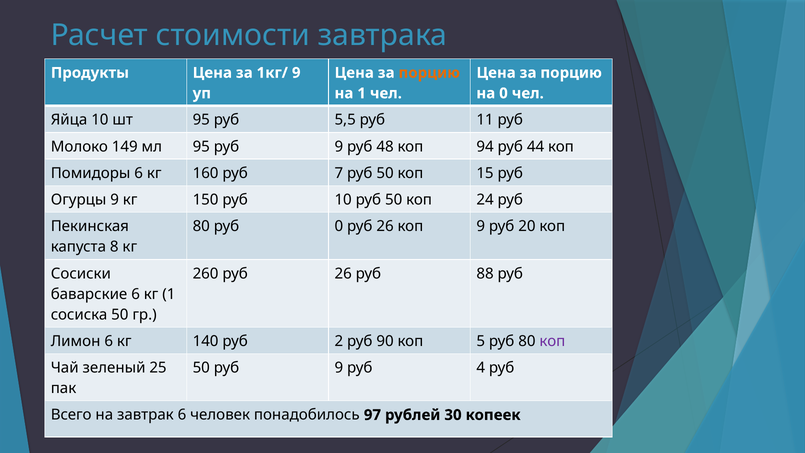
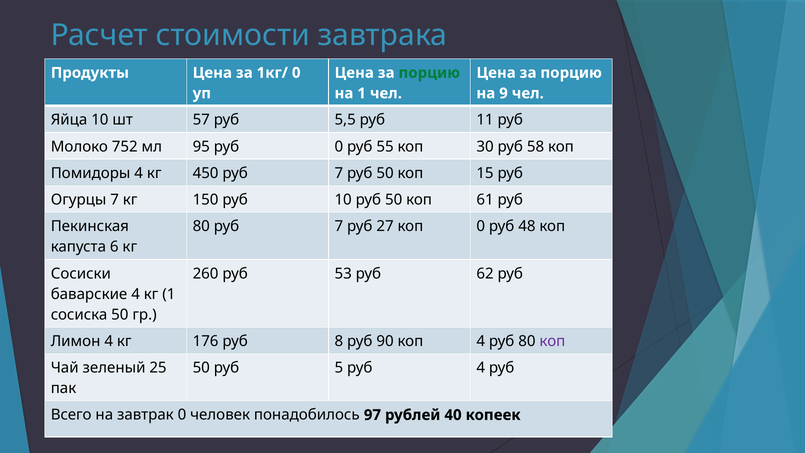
1кг/ 9: 9 -> 0 (296, 73)
порцию colour: orange -> green (429, 73)
на 0: 0 -> 9 (503, 93)
шт 95: 95 -> 57 (201, 120)
149: 149 -> 752 (125, 147)
95 руб 9: 9 -> 0 (339, 147)
48: 48 -> 55 (385, 147)
94: 94 -> 30 (485, 147)
44: 44 -> 58 (536, 147)
Помидоры 6: 6 -> 4 (139, 173)
160: 160 -> 450 (206, 173)
Огурцы 9: 9 -> 7 (115, 200)
24: 24 -> 61 (485, 200)
80 руб 0: 0 -> 7 (339, 226)
26: 26 -> 27 (385, 226)
коп 9: 9 -> 0 (481, 226)
20: 20 -> 48 (527, 226)
8: 8 -> 6 (114, 247)
260 руб 26: 26 -> 53 (343, 273)
88: 88 -> 62 (485, 273)
баварские 6: 6 -> 4 (136, 294)
Лимон 6: 6 -> 4 (109, 341)
140: 140 -> 176 (206, 341)
2: 2 -> 8 (339, 341)
коп 5: 5 -> 4 (481, 341)
50 руб 9: 9 -> 5 (339, 368)
завтрак 6: 6 -> 0 (182, 415)
30: 30 -> 40 (453, 415)
